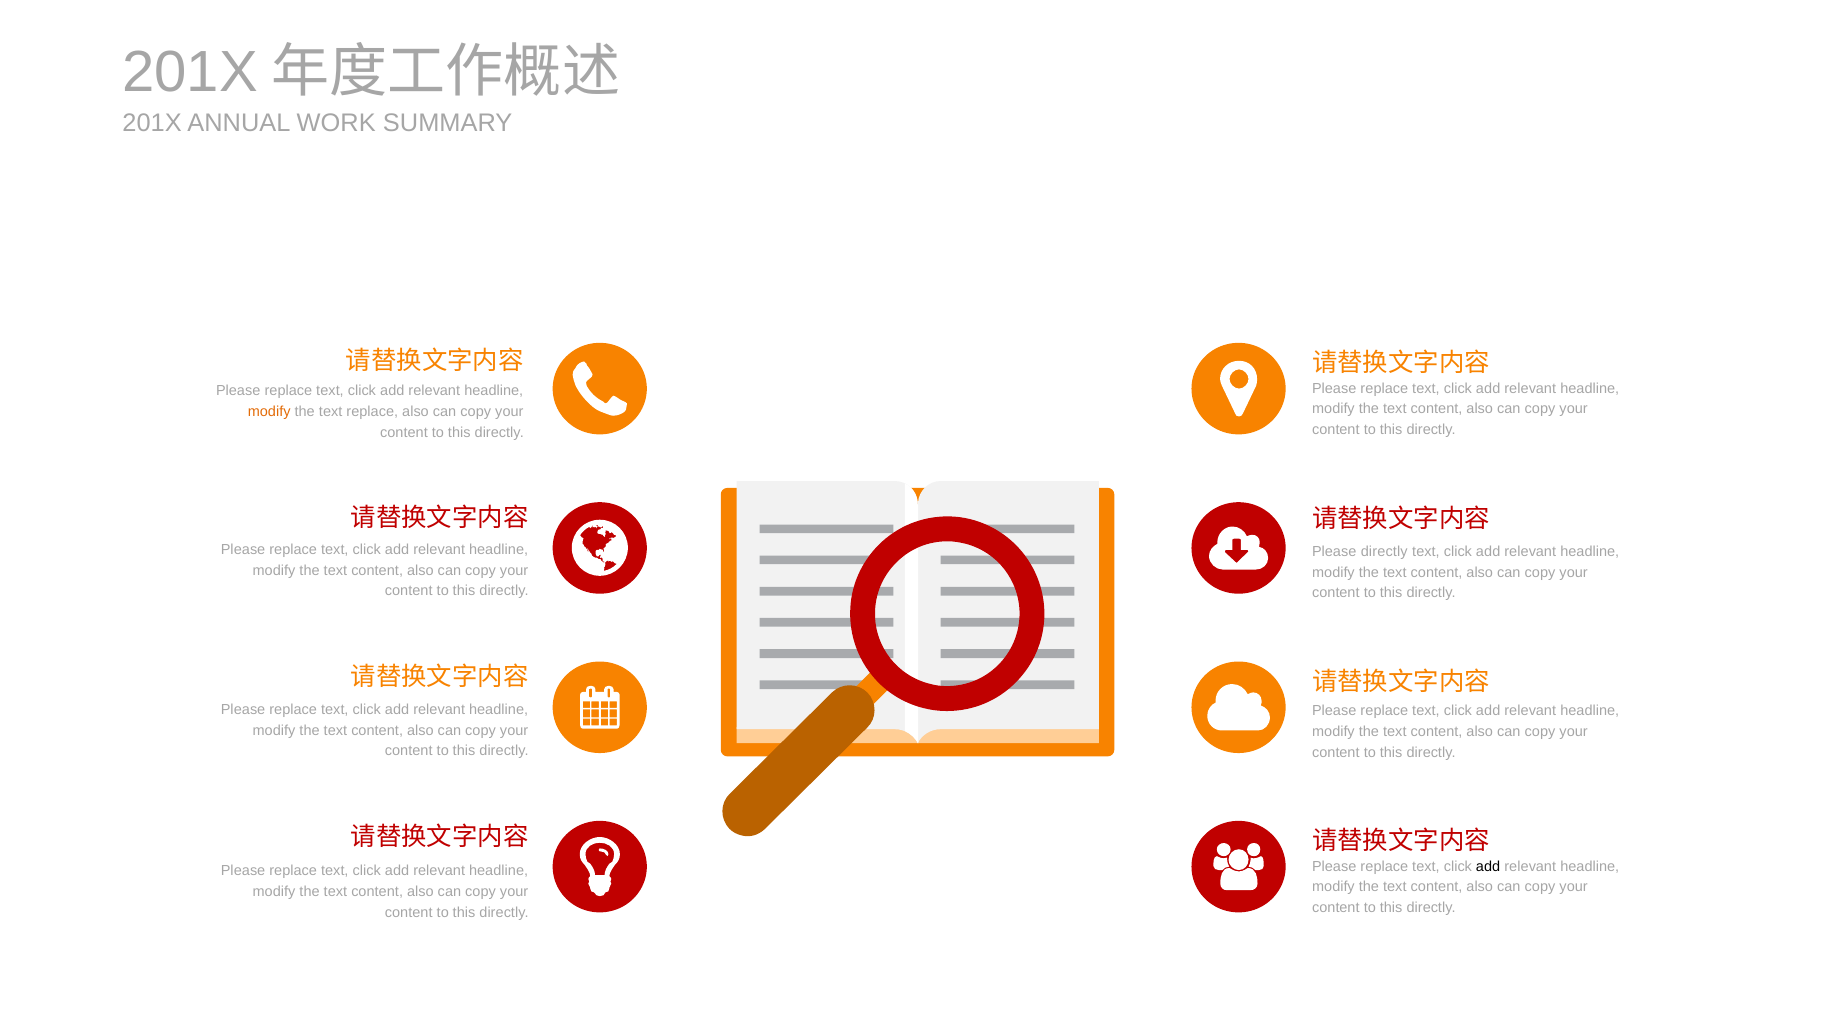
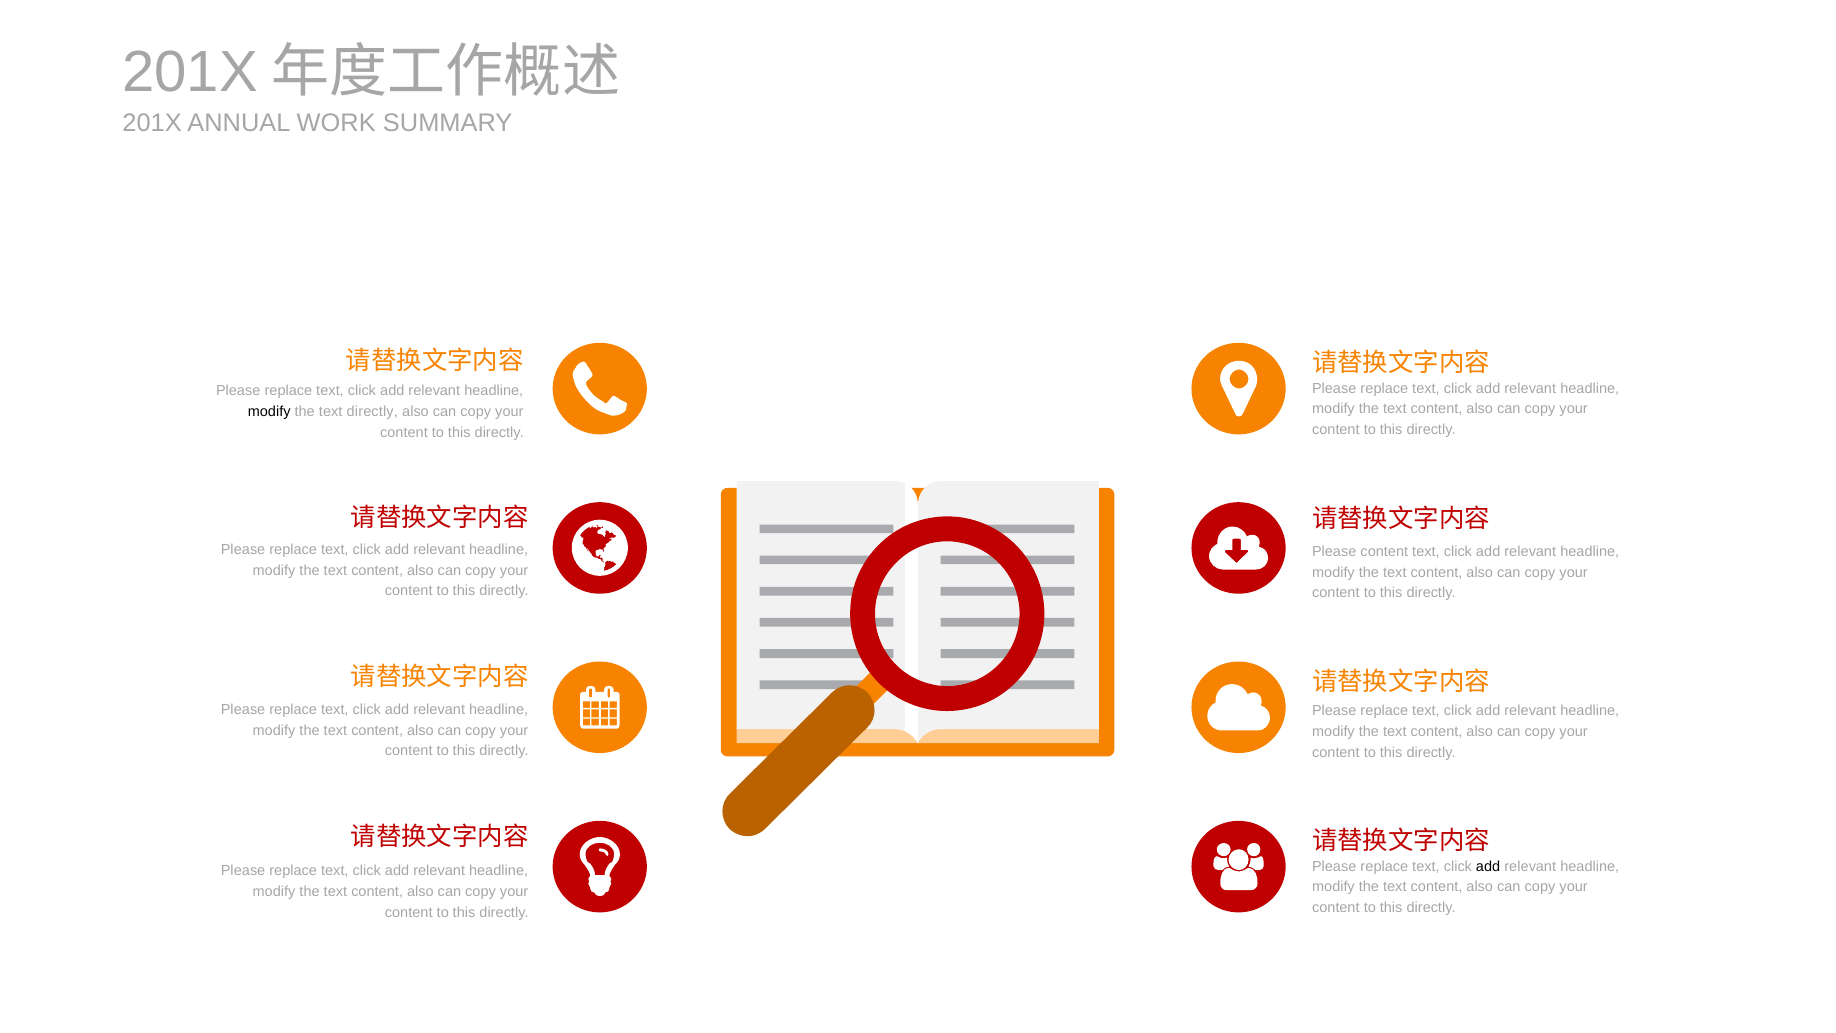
modify colour: orange -> black (269, 412)
text replace: replace -> directly (372, 412)
Please directly: directly -> content (1384, 551)
